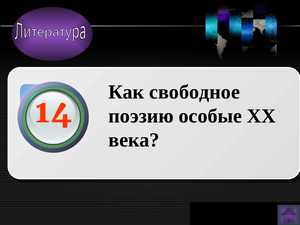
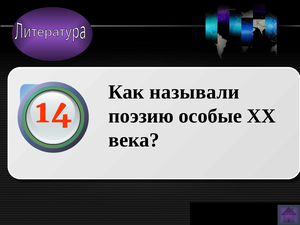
свободное: свободное -> называли (194, 92)
